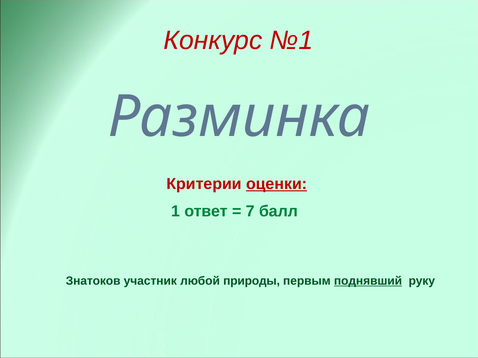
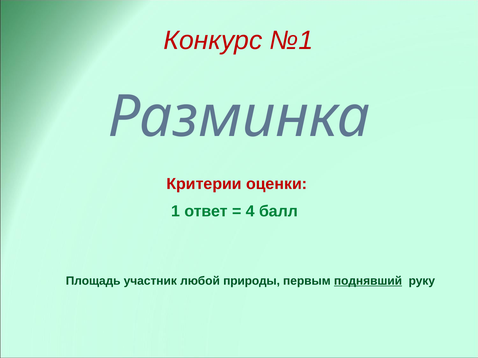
оценки underline: present -> none (277, 184)
7: 7 -> 4 (250, 211)
Знатоков: Знатоков -> Площадь (93, 281)
